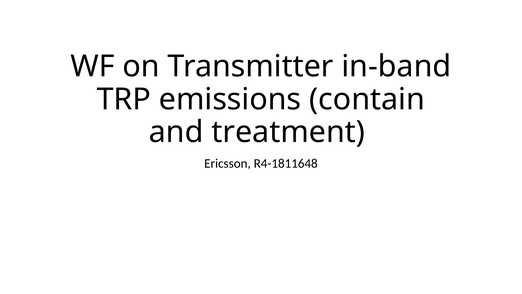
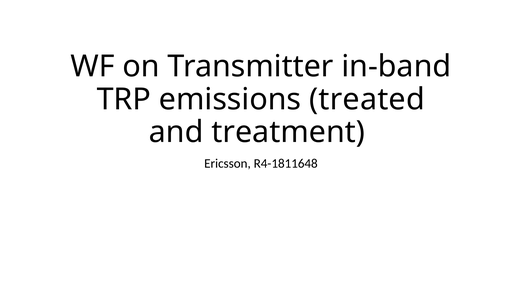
contain: contain -> treated (367, 99)
